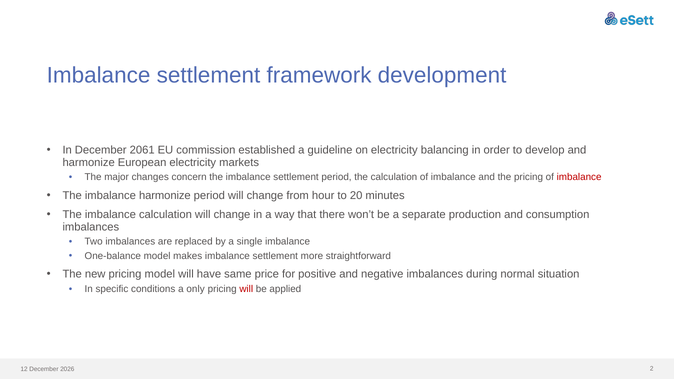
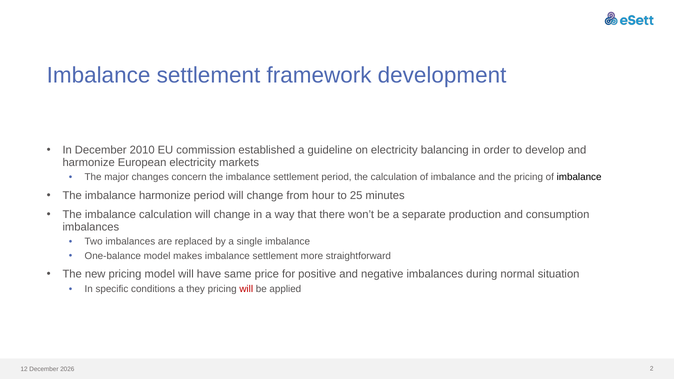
2061: 2061 -> 2010 (142, 150)
imbalance colour: red -> black (579, 177)
20: 20 -> 25 (356, 196)
only: only -> they (196, 289)
